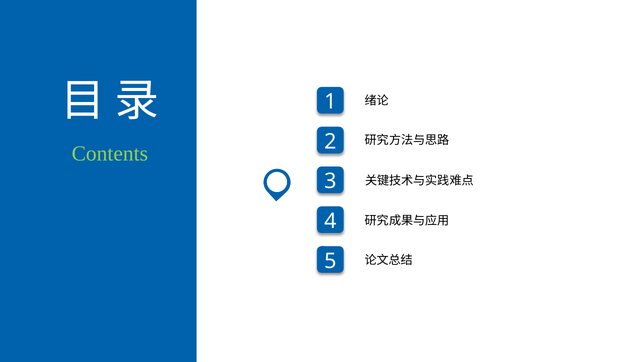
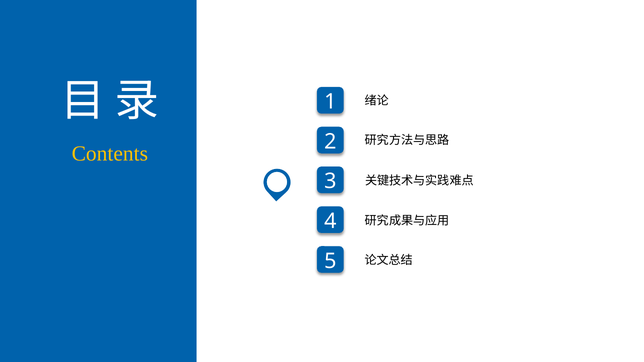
Contents colour: light green -> yellow (110, 154)
